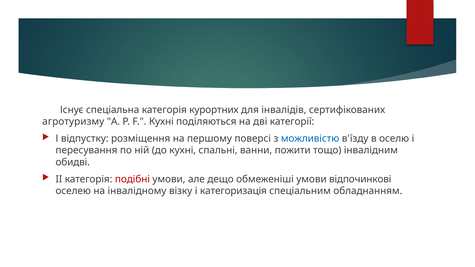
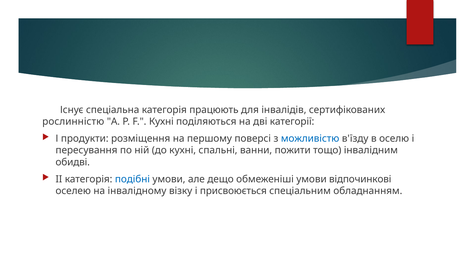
курортних: курортних -> працюють (214, 110)
агротуризму: агротуризму -> рослинністю (73, 122)
відпустку: відпустку -> продукти (85, 139)
подібні colour: red -> blue (132, 179)
категоризація: категоризація -> присвоюється (233, 191)
